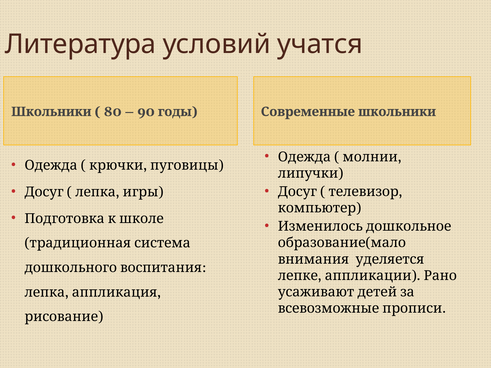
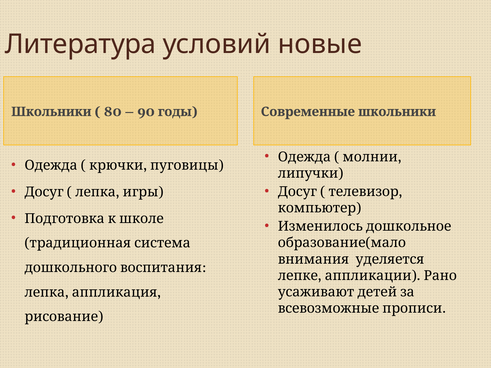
учатся: учатся -> новые (320, 44)
